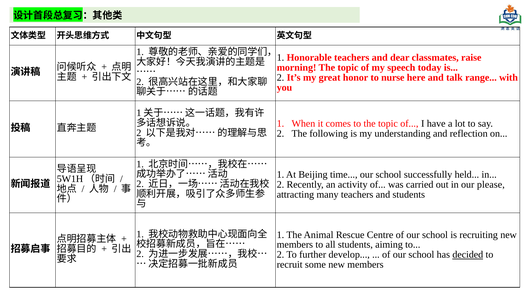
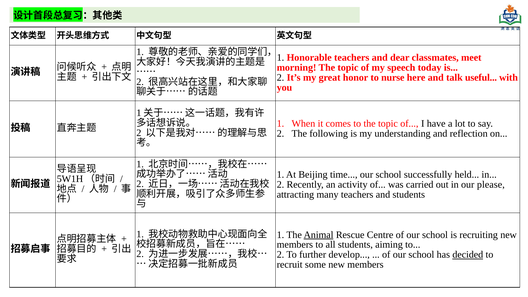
raise: raise -> meet (471, 58)
range: range -> useful (481, 78)
Animal underline: none -> present (319, 235)
